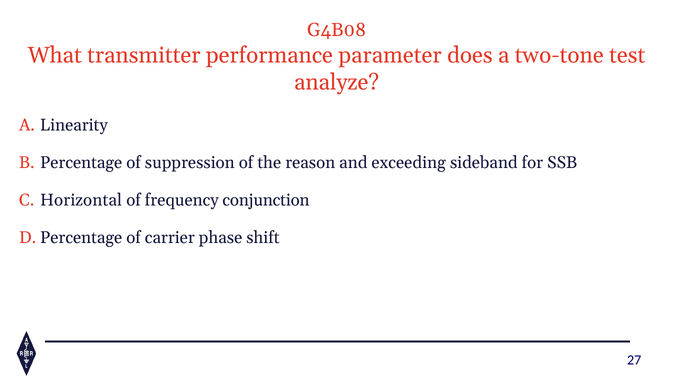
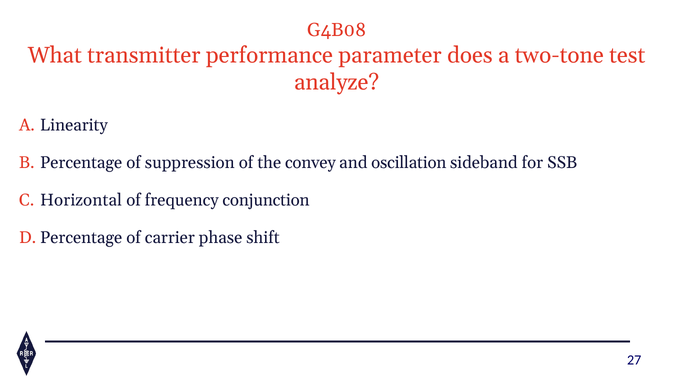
reason: reason -> convey (310, 163)
exceeding: exceeding -> oscillation (409, 163)
